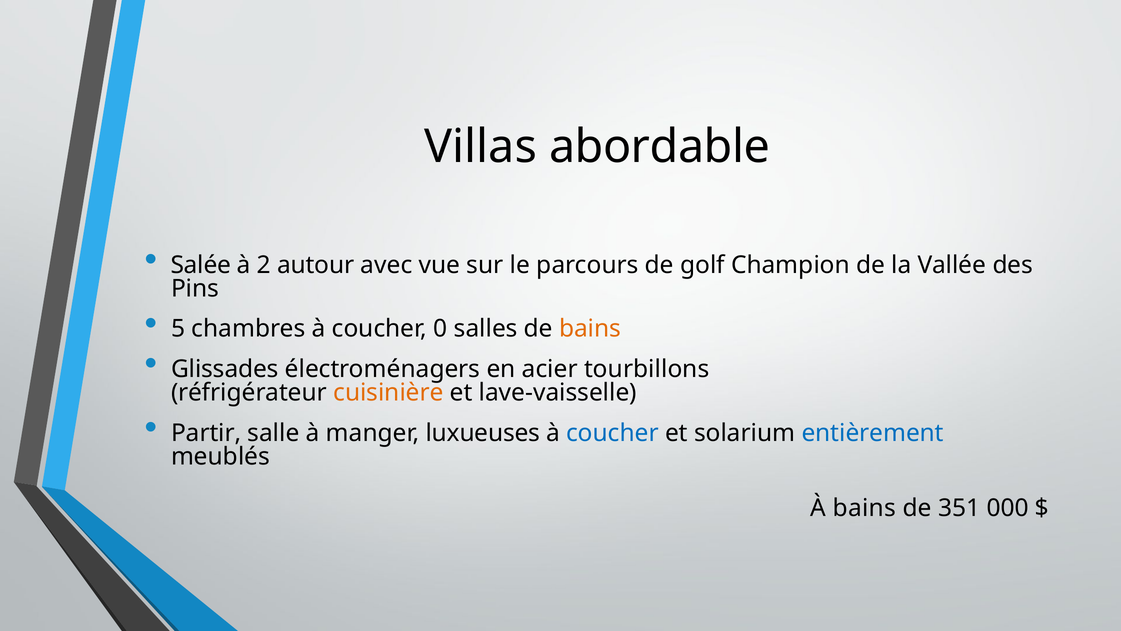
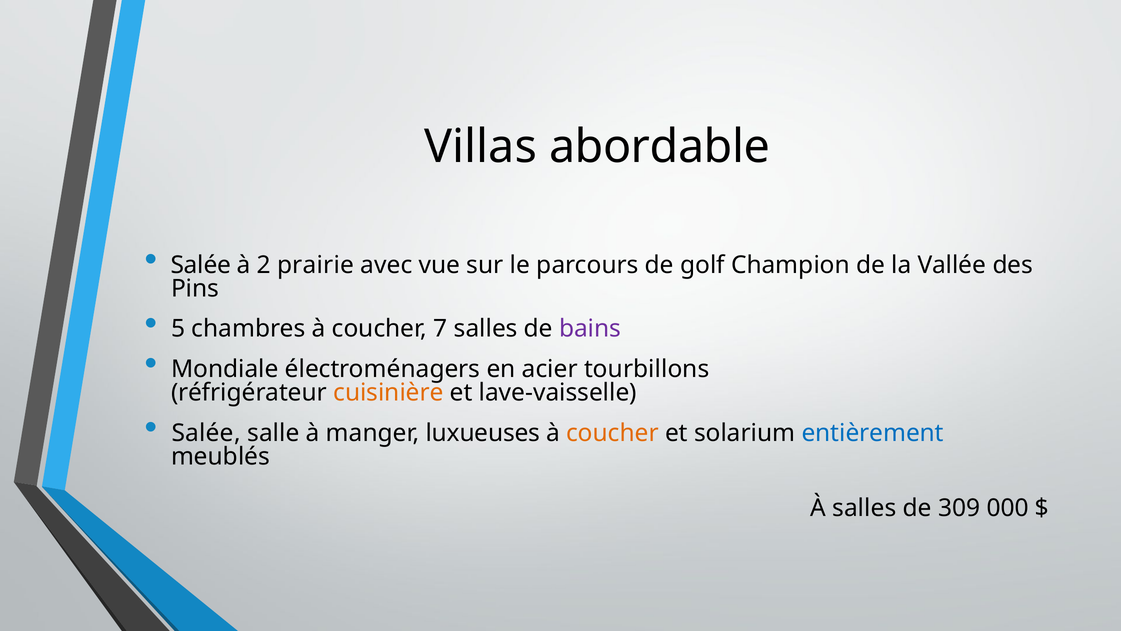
autour: autour -> prairie (316, 265)
0: 0 -> 7 (440, 329)
bains colour: orange -> purple (590, 329)
Glissades: Glissades -> Mondiale (225, 369)
Partir: Partir -> Salée (206, 433)
coucher colour: blue -> orange (612, 433)
À bains: bains -> salles (864, 508)
351: 351 -> 309 (959, 508)
